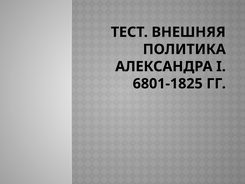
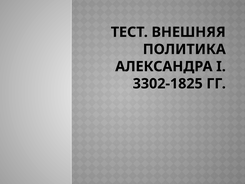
6801-1825: 6801-1825 -> 3302-1825 (168, 84)
